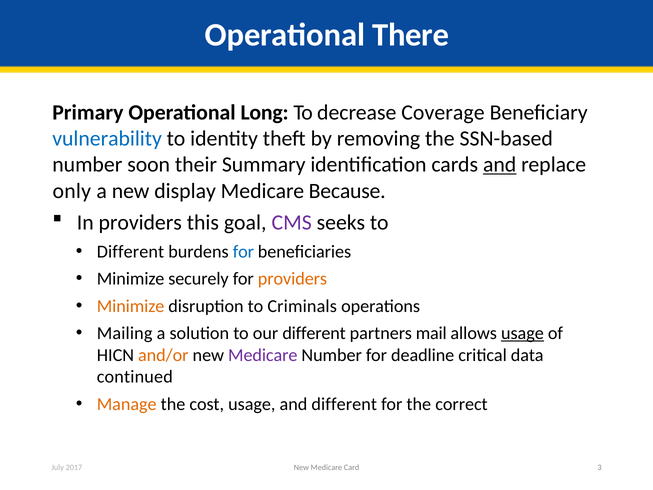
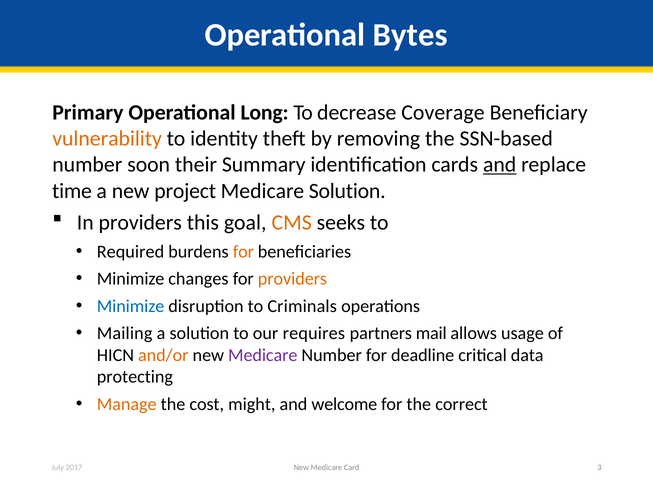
There: There -> Bytes (410, 35)
vulnerability colour: blue -> orange (107, 138)
only: only -> time (72, 191)
display: display -> project (185, 191)
Medicare Because: Because -> Solution (347, 191)
CMS colour: purple -> orange (292, 222)
Different: Different -> Required (130, 251)
for colour: blue -> orange (243, 251)
securely: securely -> changes (198, 279)
Minimize colour: orange -> blue (131, 306)
our different: different -> requires (314, 333)
usage underline: present -> none (522, 333)
continued: continued -> protecting (135, 377)
cost usage: usage -> might (252, 404)
and different: different -> welcome (344, 404)
